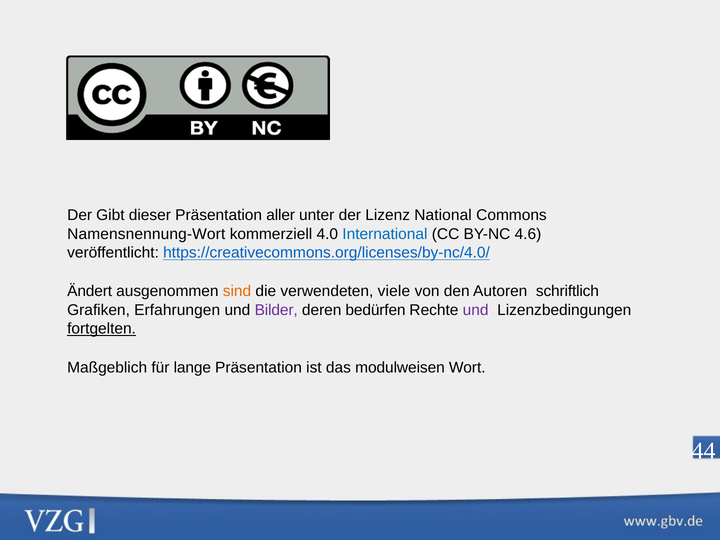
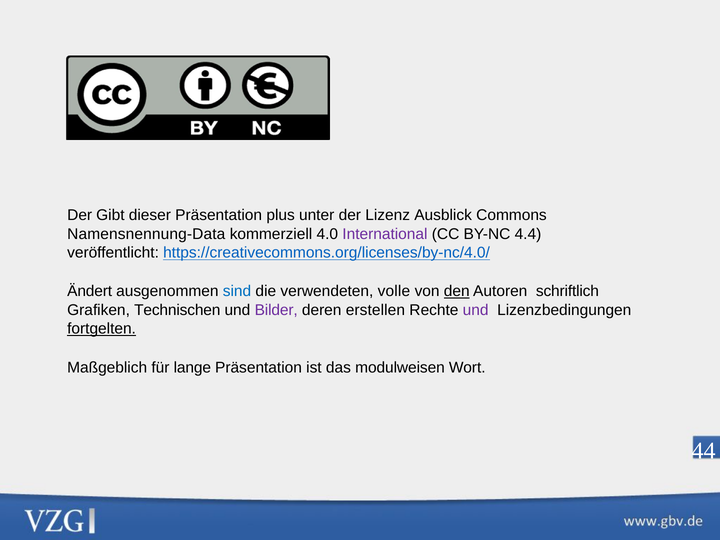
aller: aller -> plus (281, 215)
National: National -> Ausblick (443, 215)
Namensnennung-Wort: Namensnennung-Wort -> Namensnennung-Data (146, 234)
International colour: blue -> purple (385, 234)
4.6: 4.6 -> 4.4 (528, 234)
sind colour: orange -> blue (237, 291)
viele: viele -> volle (394, 291)
den underline: none -> present (457, 291)
Erfahrungen: Erfahrungen -> Technischen (177, 310)
bedürfen: bedürfen -> erstellen (375, 310)
